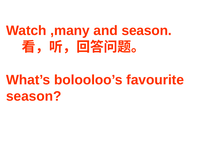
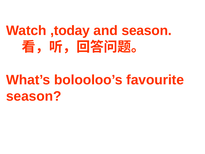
,many: ,many -> ,today (70, 31)
